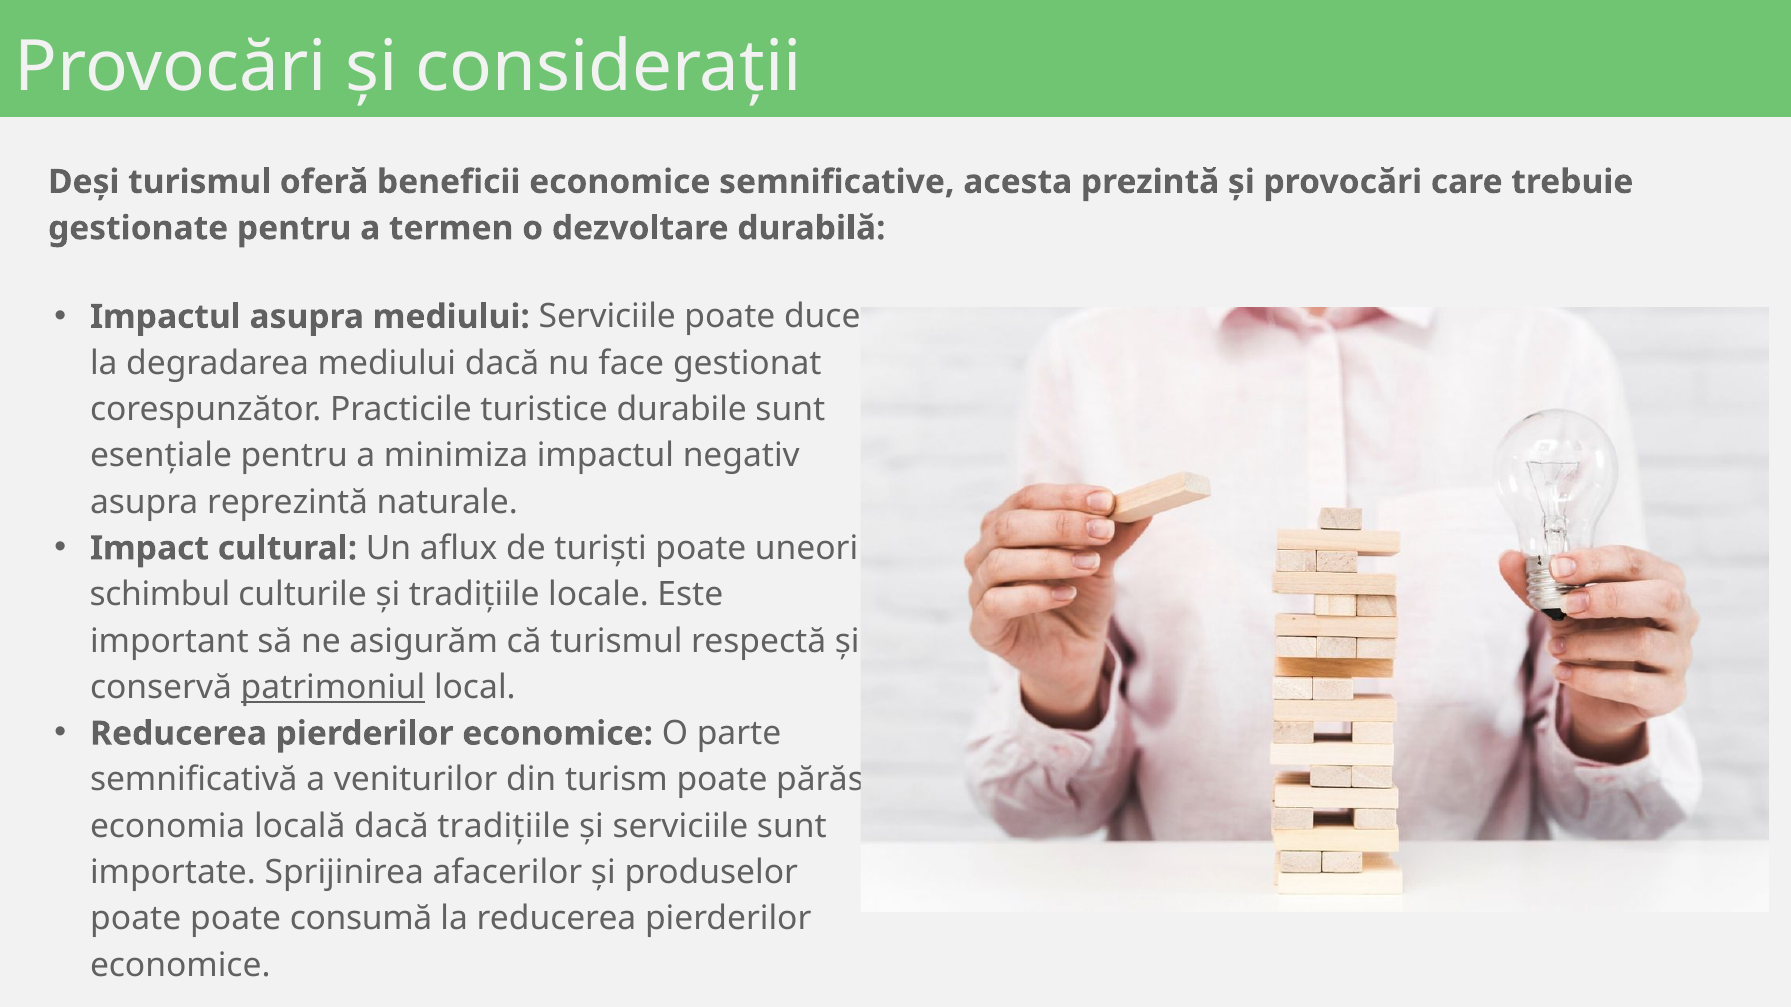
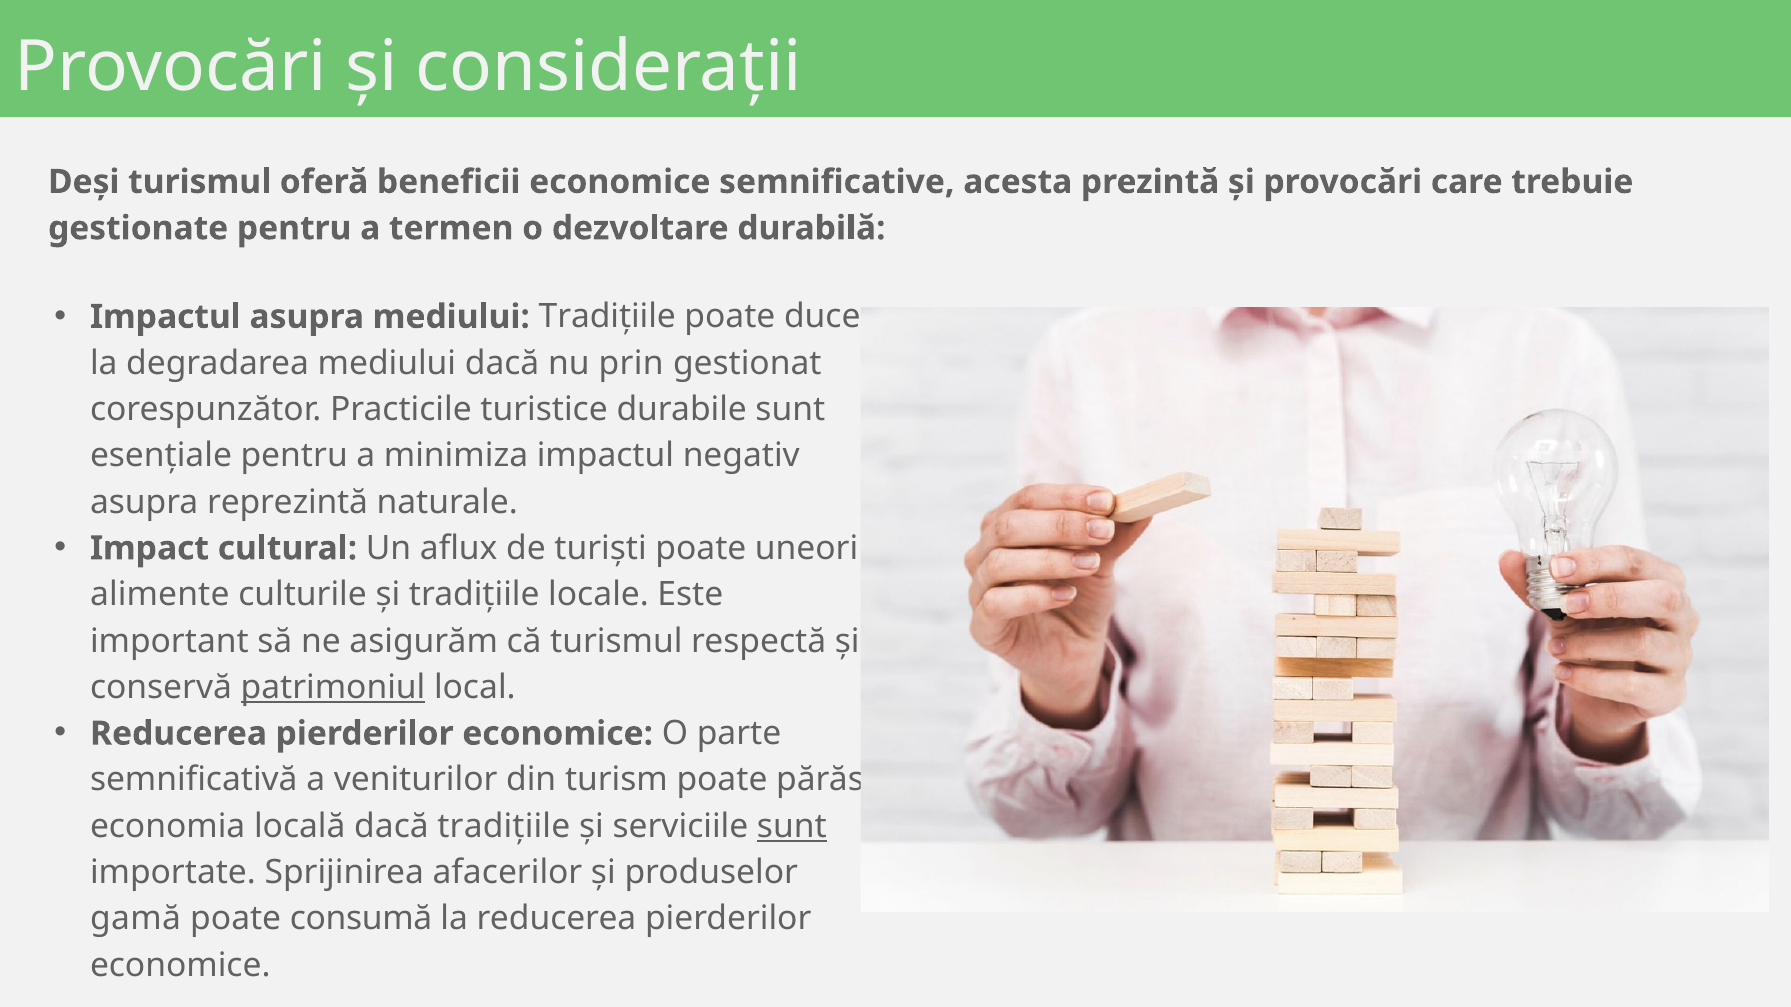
mediului Serviciile: Serviciile -> Tradițiile (607, 317)
face: face -> prin (631, 363)
schimbul: schimbul -> alimente (160, 595)
sunt underline: none -> present (792, 827)
poate: poate -> gamă (136, 919)
